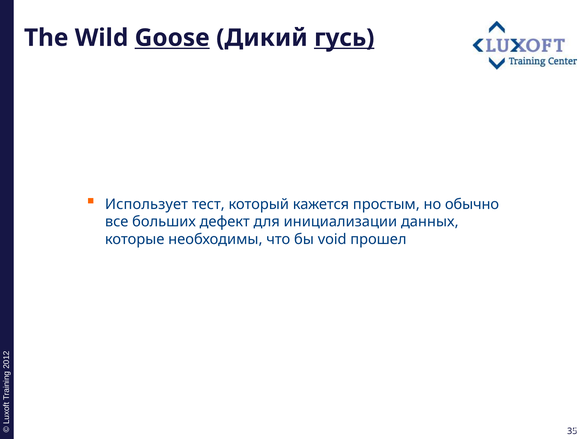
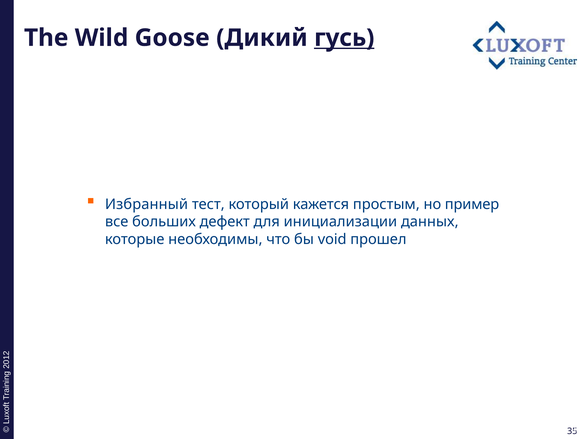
Goose underline: present -> none (172, 38)
Использует: Использует -> Избранный (147, 204)
обычно: обычно -> пример (472, 204)
